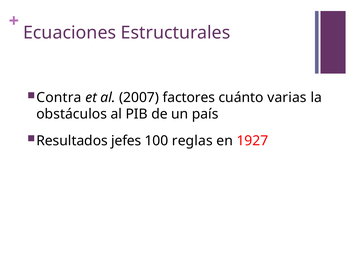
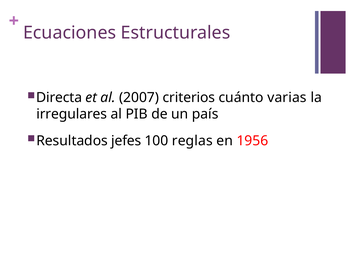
Contra: Contra -> Directa (59, 97)
factores: factores -> criterios (189, 97)
obstáculos: obstáculos -> irregulares (72, 114)
1927: 1927 -> 1956 (252, 141)
